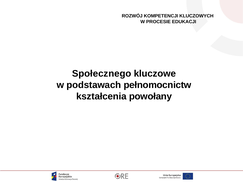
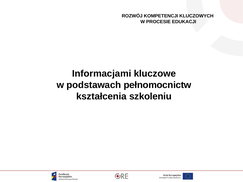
Społecznego: Społecznego -> Informacjami (102, 74)
powołany: powołany -> szkoleniu (150, 96)
